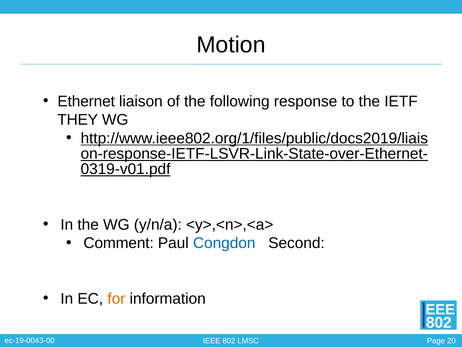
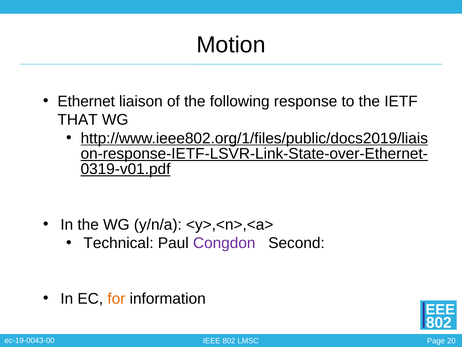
THEY: THEY -> THAT (78, 120)
Comment: Comment -> Technical (119, 243)
Congdon colour: blue -> purple (224, 243)
